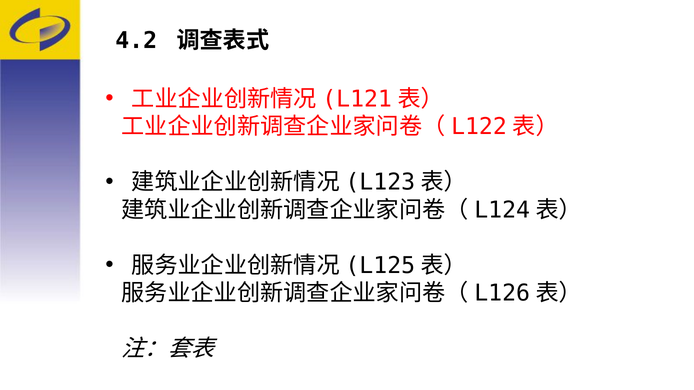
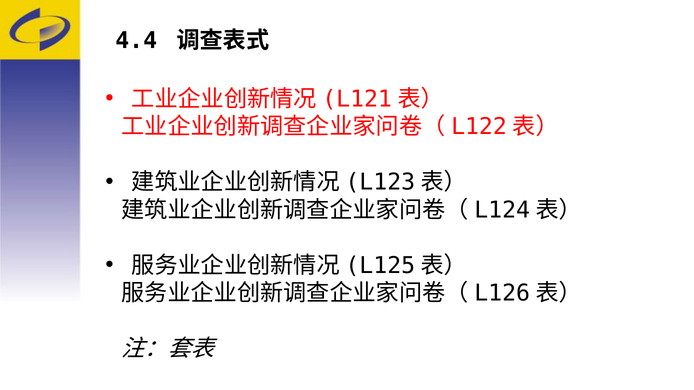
4.2: 4.2 -> 4.4 (136, 41)
